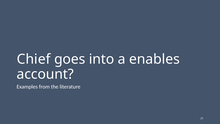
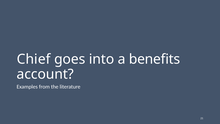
enables: enables -> benefits (155, 59)
